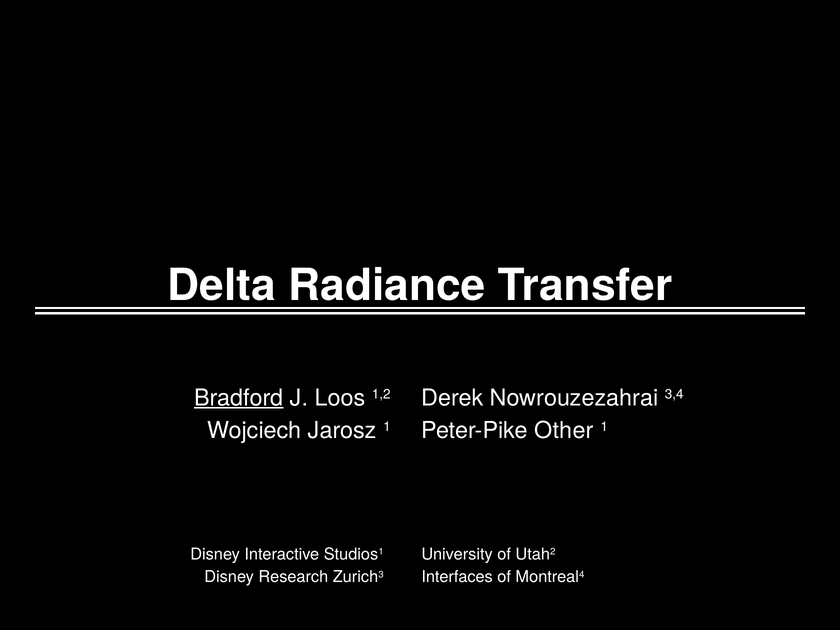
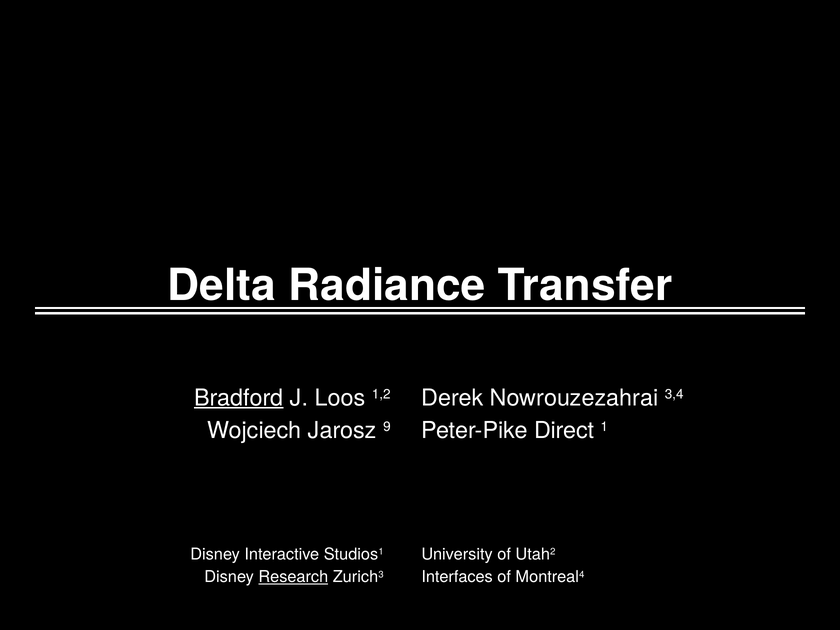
Jarosz 1: 1 -> 9 (387, 427)
Other: Other -> Direct (564, 430)
Research underline: none -> present (293, 577)
